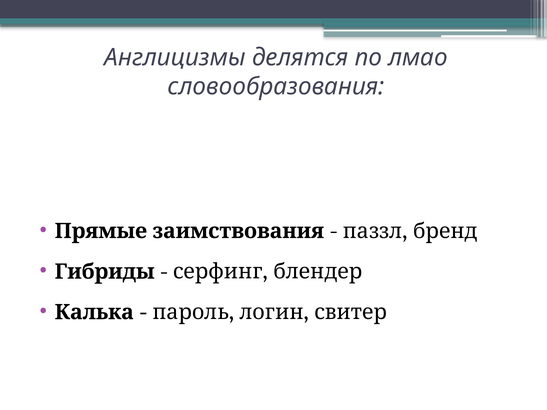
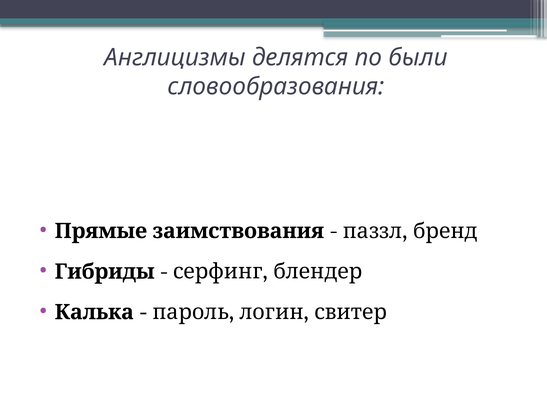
лмао: лмао -> были (418, 57)
